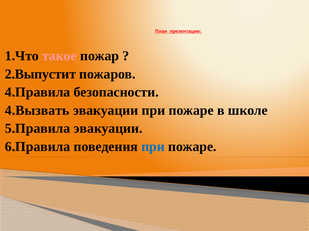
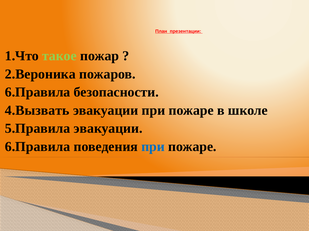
такое colour: pink -> light green (59, 56)
2.Выпустит: 2.Выпустит -> 2.Вероника (40, 74)
4.Правила: 4.Правила -> 6.Правила (38, 92)
